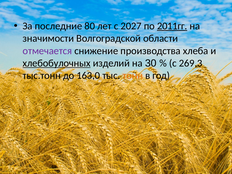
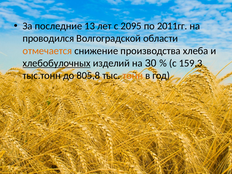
80: 80 -> 13 (90, 26)
2027: 2027 -> 2095 (131, 26)
2011гг underline: present -> none (172, 26)
значимости: значимости -> проводился (48, 38)
отмечается colour: purple -> orange (47, 51)
269,3: 269,3 -> 159,3 (191, 63)
163,0: 163,0 -> 805,8 (88, 76)
